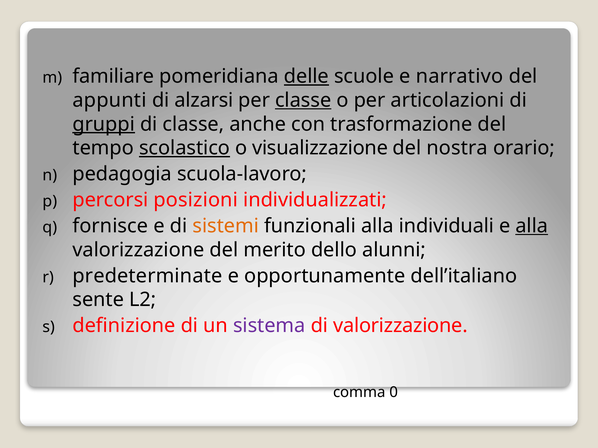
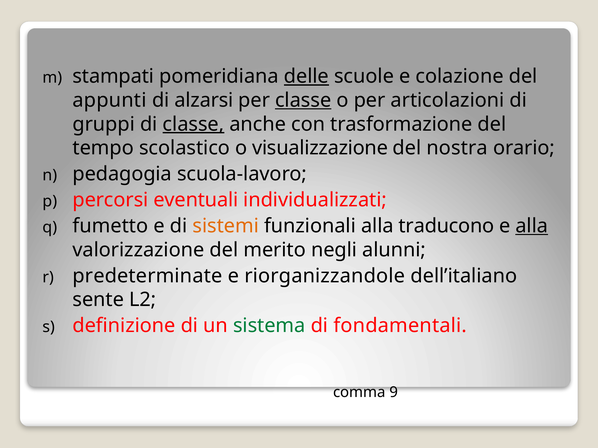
familiare: familiare -> stampati (113, 76)
narrativo: narrativo -> colazione (460, 76)
gruppi underline: present -> none (104, 124)
classe underline: none -> present (193, 124)
scolastico underline: present -> none (185, 148)
posizioni: posizioni -> eventuali (196, 200)
fornisce: fornisce -> fumetto (110, 226)
individuali: individuali -> traducono (446, 226)
dello: dello -> negli (334, 250)
opportunamente: opportunamente -> riorganizzandole (325, 276)
sistema colour: purple -> green (269, 326)
di valorizzazione: valorizzazione -> fondamentali (400, 326)
0: 0 -> 9 (394, 393)
